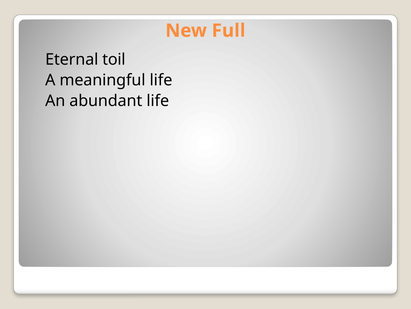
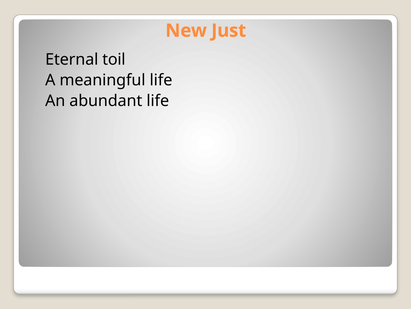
Full: Full -> Just (229, 31)
